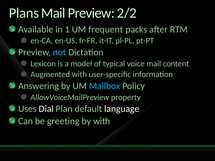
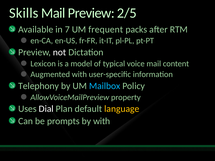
Plans: Plans -> Skills (24, 13)
2/2: 2/2 -> 2/5 (127, 13)
1: 1 -> 7 (67, 29)
not colour: light blue -> white (60, 52)
Answering: Answering -> Telephony (39, 86)
language colour: white -> yellow (122, 109)
greeting: greeting -> prompts (63, 121)
